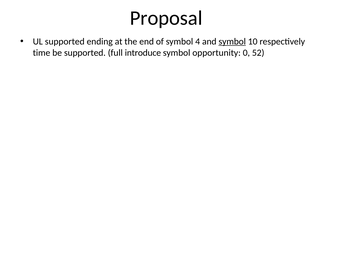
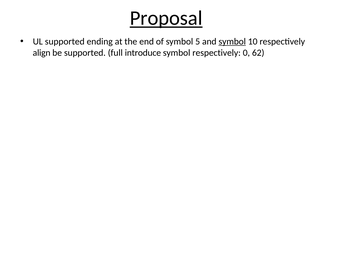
Proposal underline: none -> present (166, 18)
4: 4 -> 5 (198, 41)
time: time -> align (42, 53)
symbol opportunity: opportunity -> respectively (217, 53)
52: 52 -> 62 (258, 53)
